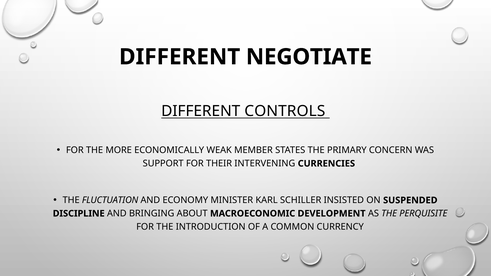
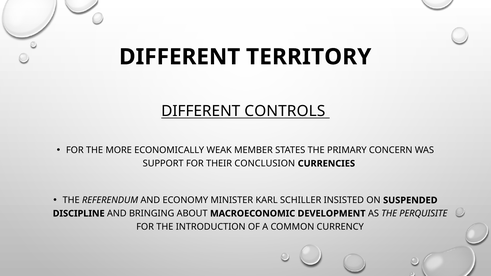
NEGOTIATE: NEGOTIATE -> TERRITORY (309, 57)
INTERVENING: INTERVENING -> CONCLUSION (265, 164)
FLUCTUATION: FLUCTUATION -> REFERENDUM (110, 200)
